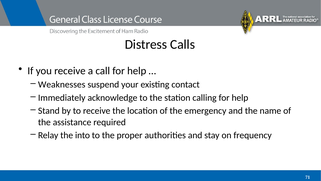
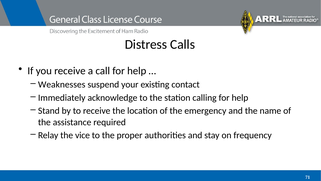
into: into -> vice (83, 135)
